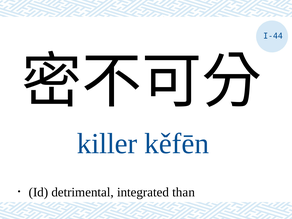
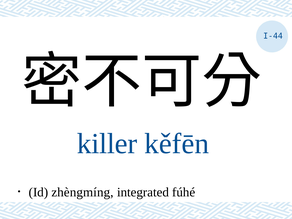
detrimental: detrimental -> zhèngmíng (83, 192)
than: than -> fúhé (184, 192)
